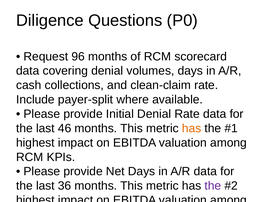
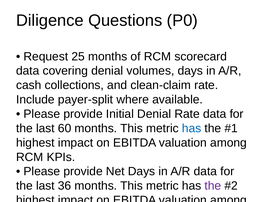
96: 96 -> 25 (78, 56)
46: 46 -> 60 (65, 128)
has colour: orange -> blue (192, 128)
